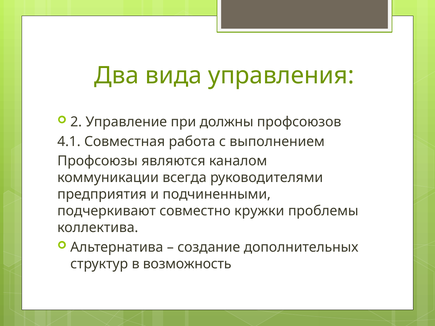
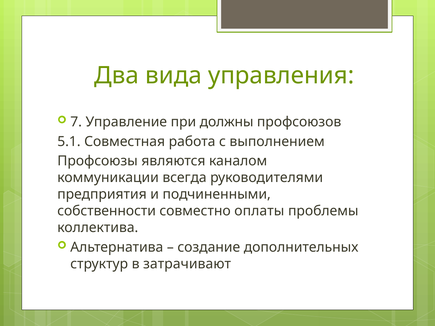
2: 2 -> 7 (76, 122)
4.1: 4.1 -> 5.1 (69, 142)
подчеркивают: подчеркивают -> собственности (107, 211)
кружки: кружки -> оплаты (259, 211)
возможность: возможность -> затрачивают (187, 264)
